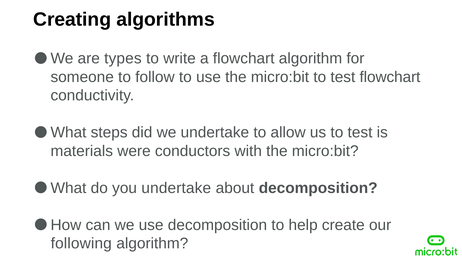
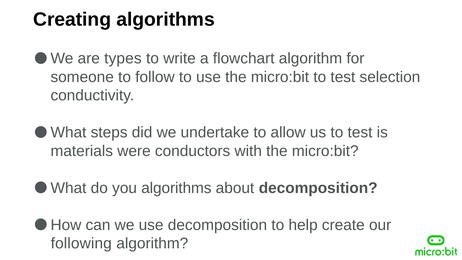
test flowchart: flowchart -> selection (390, 77)
you undertake: undertake -> algorithms (176, 188)
